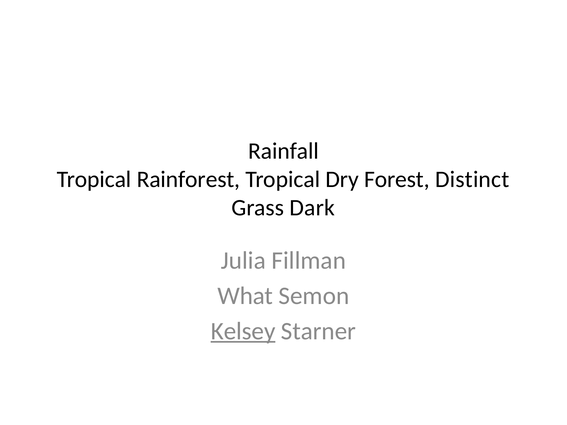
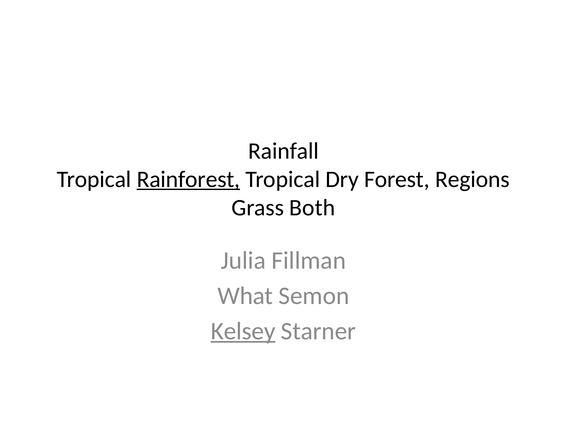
Rainforest underline: none -> present (188, 179)
Distinct: Distinct -> Regions (472, 179)
Dark: Dark -> Both (312, 208)
